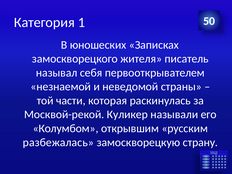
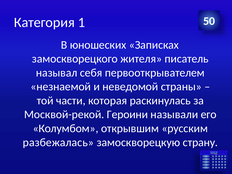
Куликер: Куликер -> Героини (127, 115)
